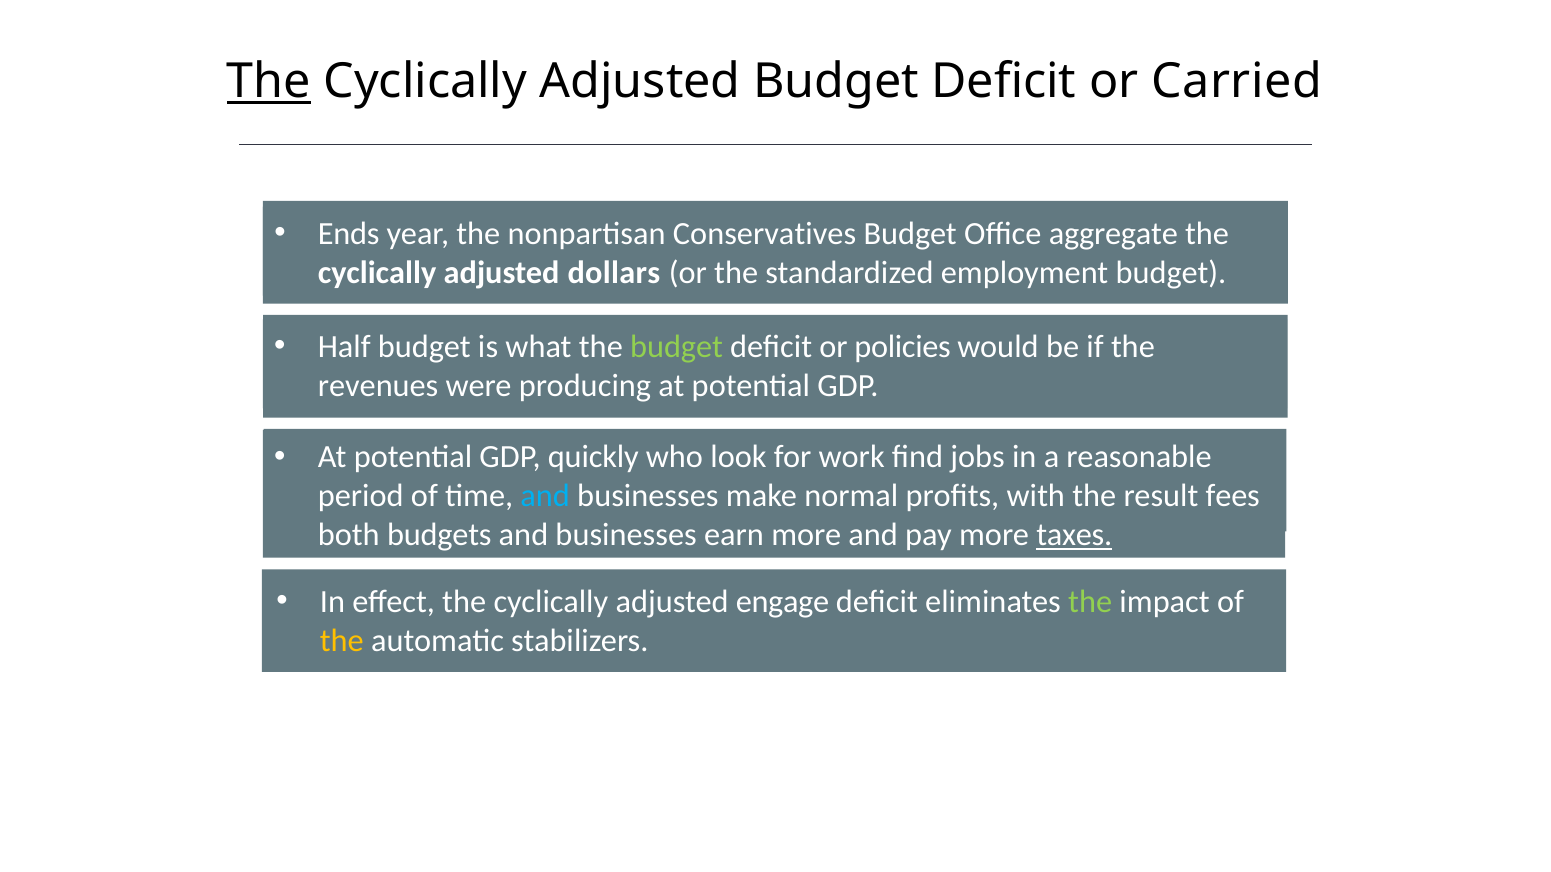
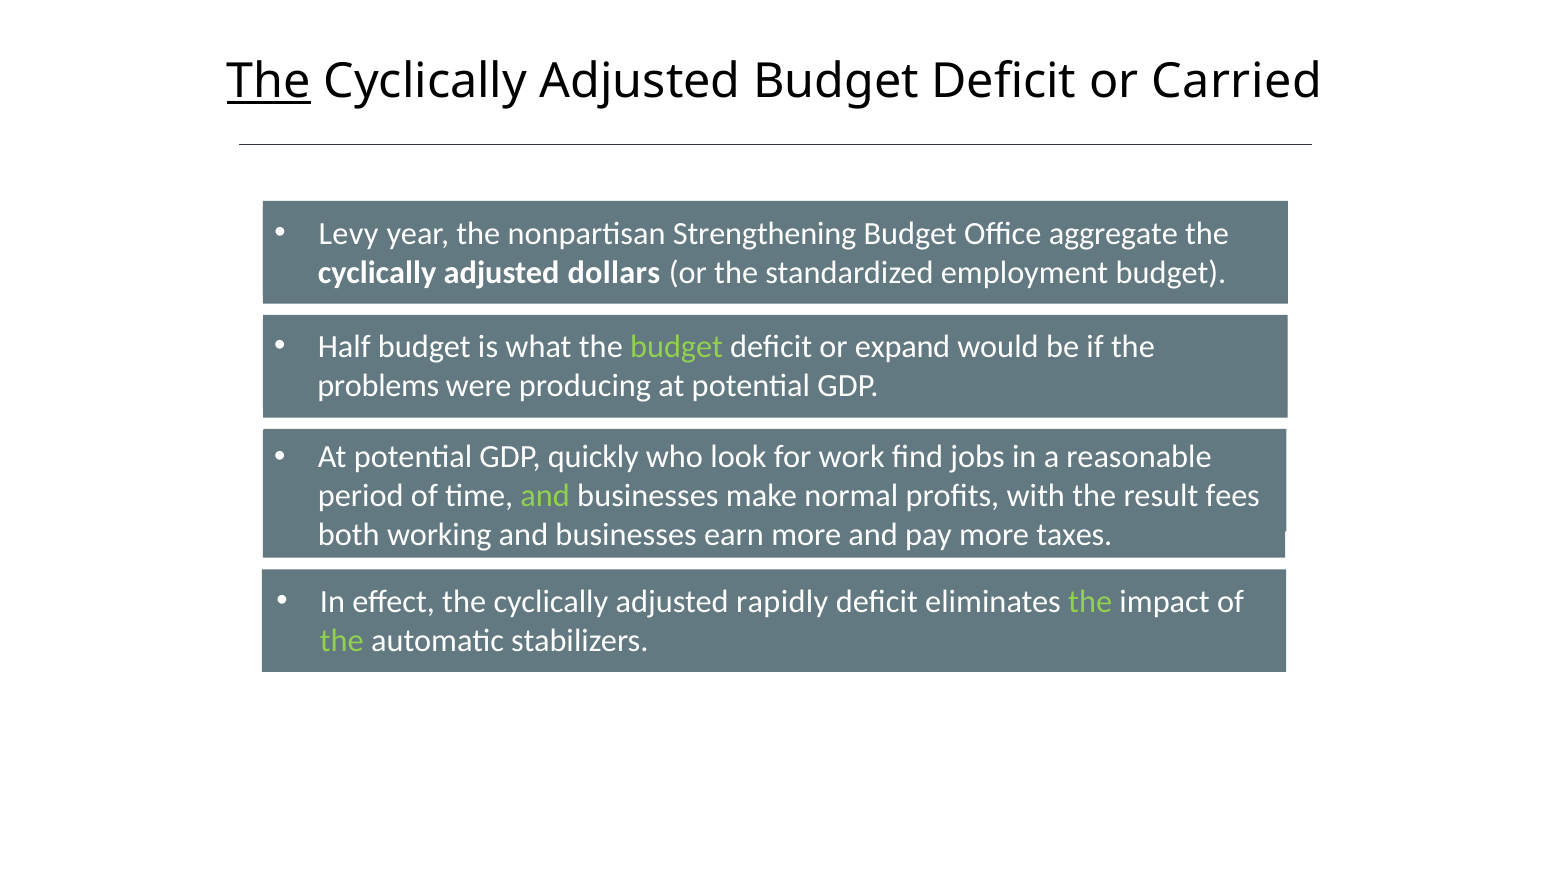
Ends: Ends -> Levy (348, 234)
Conservatives: Conservatives -> Strengthening (765, 234)
policies: policies -> expand (903, 347)
revenues: revenues -> problems (378, 386)
and colour: light blue -> light green (545, 496)
budgets: budgets -> working (439, 535)
taxes underline: present -> none (1074, 535)
engage: engage -> rapidly (782, 602)
the colour: yellow -> light green (342, 641)
